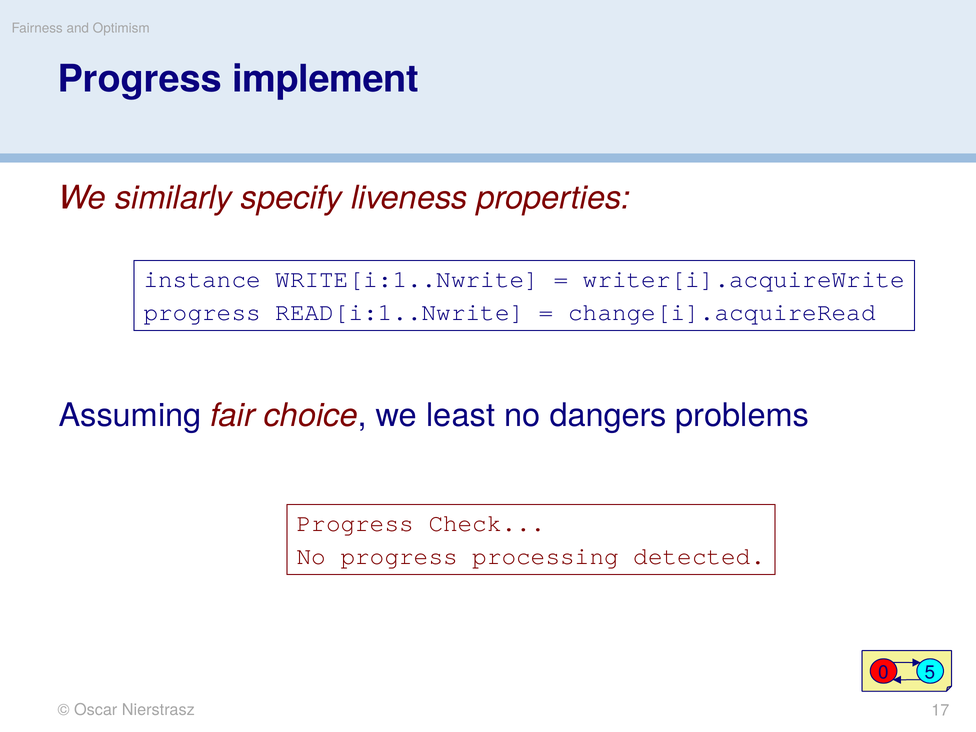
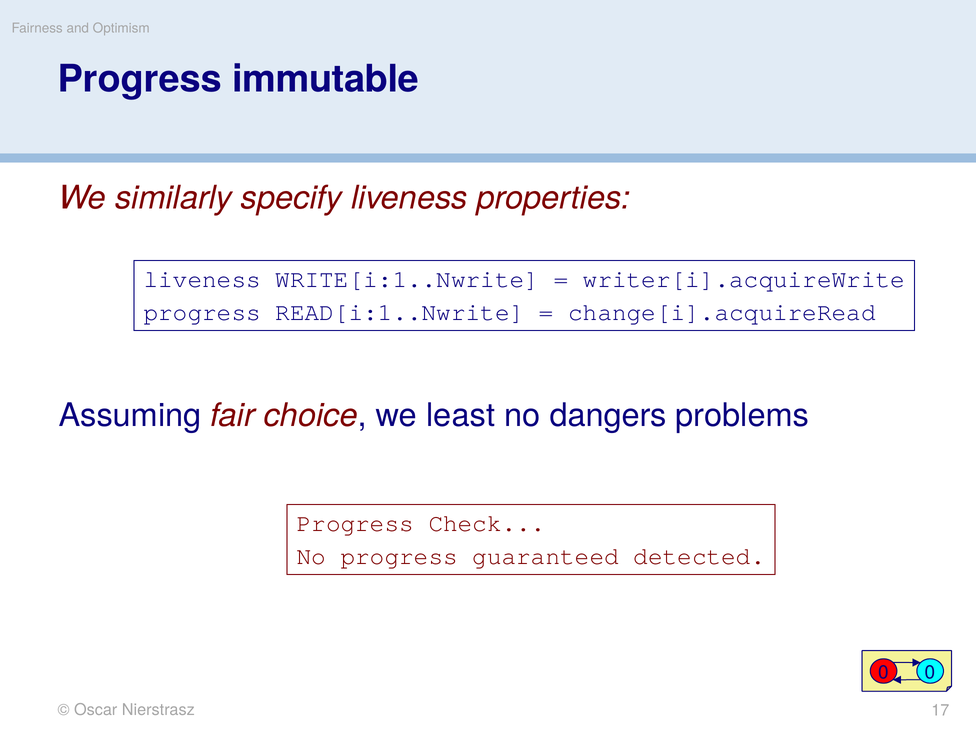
implement: implement -> immutable (326, 79)
instance: instance -> liveness (202, 279)
processing: processing -> guaranteed (546, 556)
0 5: 5 -> 0 (930, 672)
